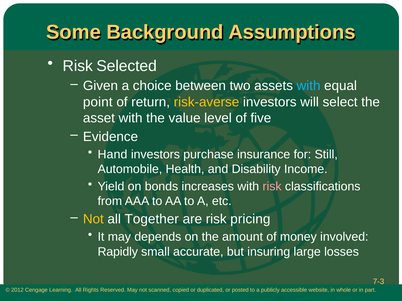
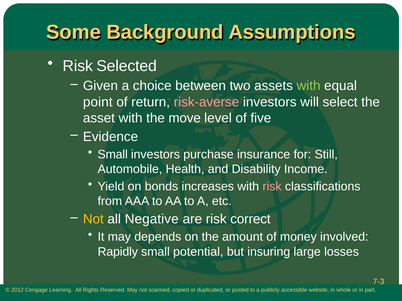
with colour: light blue -> light green (309, 86)
risk-averse colour: yellow -> pink (206, 102)
value: value -> move (185, 118)
Hand: Hand -> Small (113, 155)
Together: Together -> Negative (152, 220)
pricing: pricing -> correct (250, 220)
accurate: accurate -> potential (198, 252)
